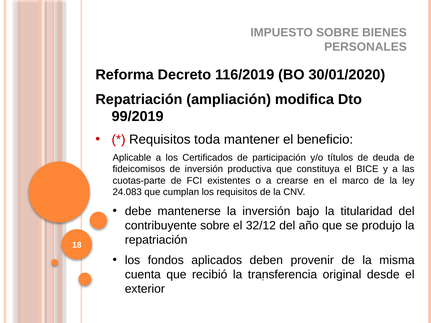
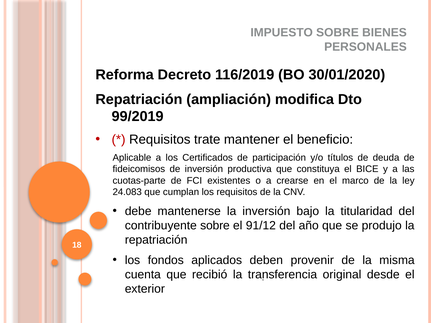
toda: toda -> trate (207, 140)
32/12: 32/12 -> 91/12 (261, 226)
